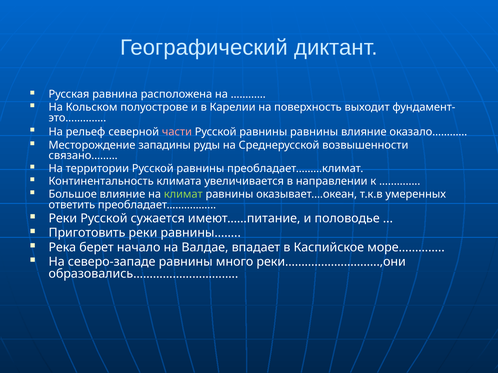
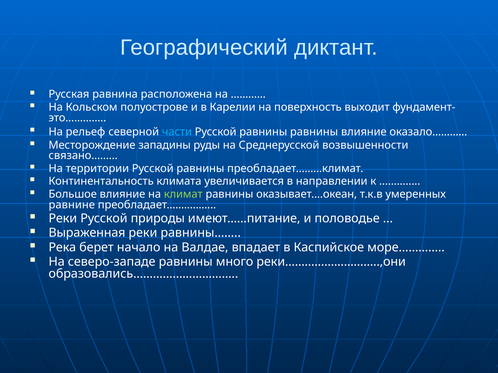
части colour: pink -> light blue (177, 132)
ответить: ответить -> равнине (72, 205)
сужается: сужается -> природы (158, 219)
Приготовить: Приготовить -> Выраженная (87, 233)
